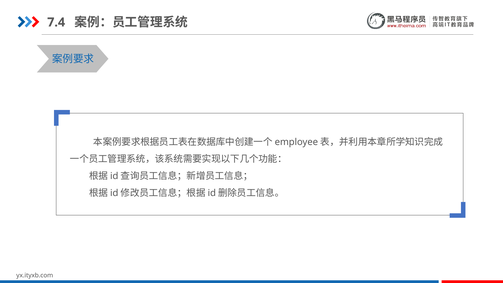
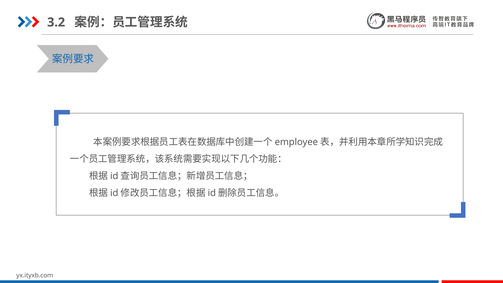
7.4: 7.4 -> 3.2 (56, 22)
